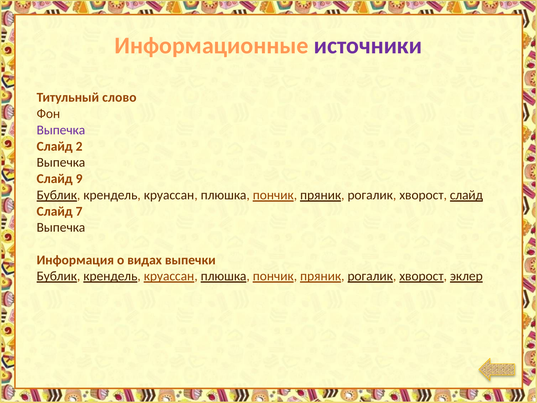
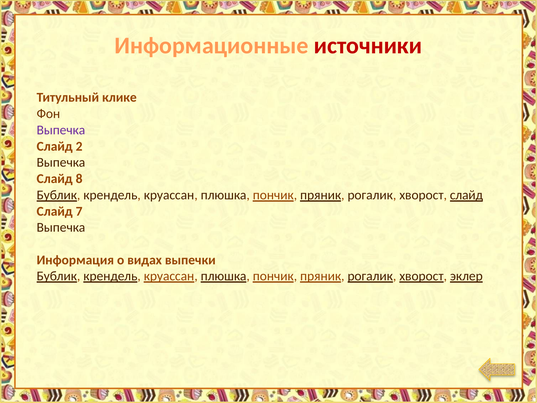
источники colour: purple -> red (368, 45)
слово: слово -> клике (119, 97)
9: 9 -> 8 (79, 179)
